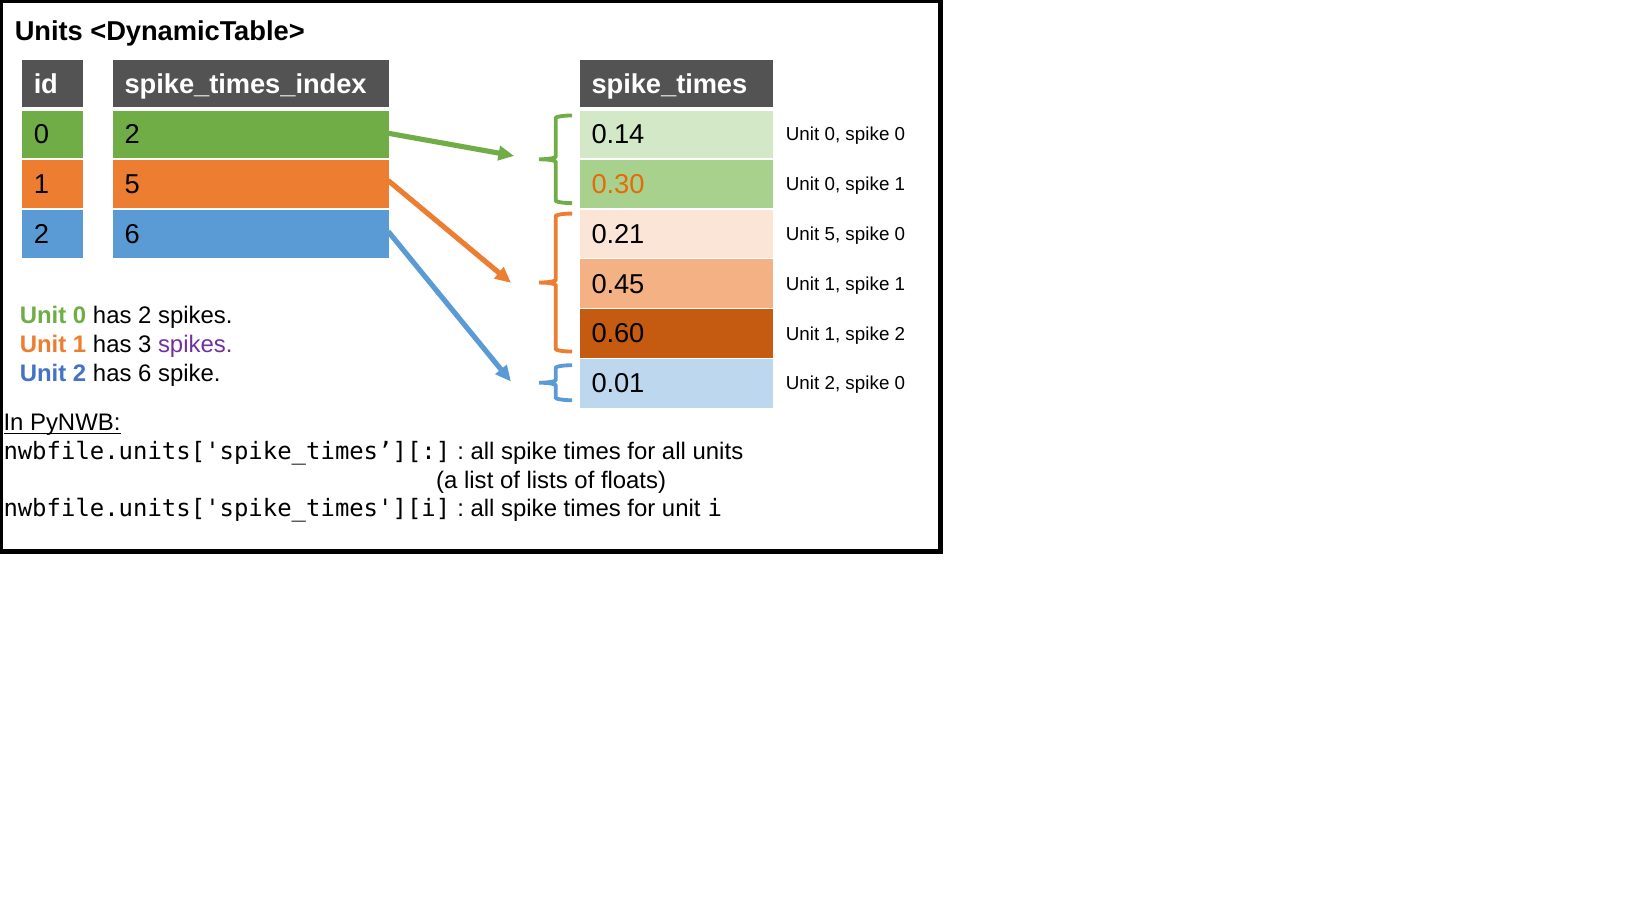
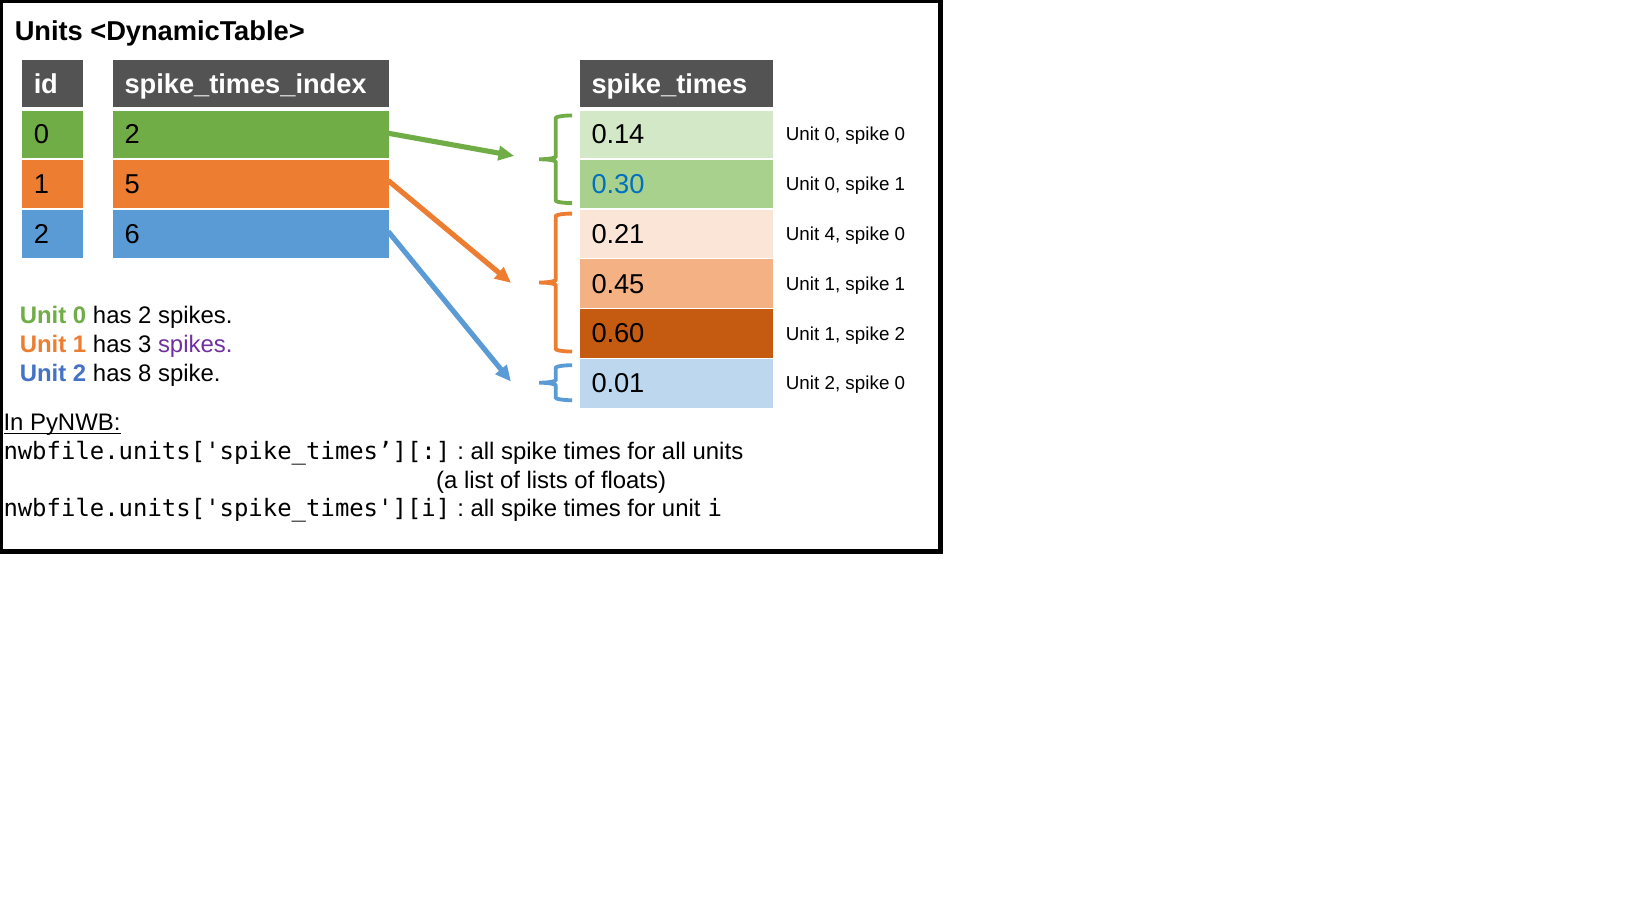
0.30 colour: orange -> blue (618, 184)
Unit 5: 5 -> 4 (832, 234)
has 6: 6 -> 8 (145, 373)
